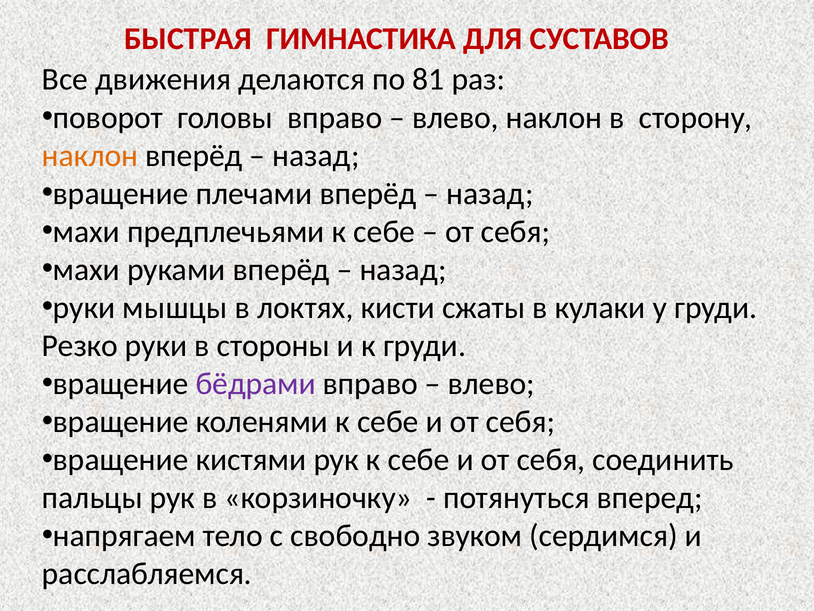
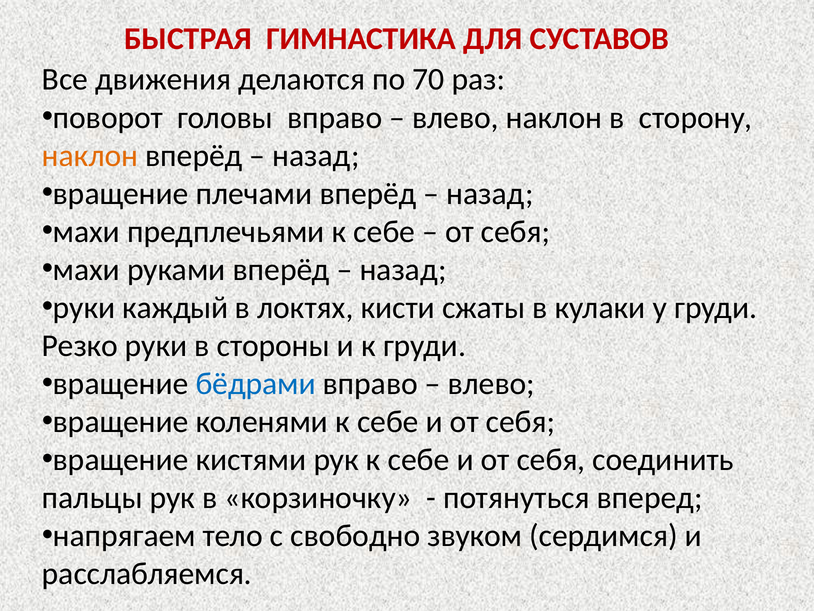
81: 81 -> 70 (428, 79)
мышцы: мышцы -> каждый (175, 307)
бёдрами colour: purple -> blue (256, 384)
